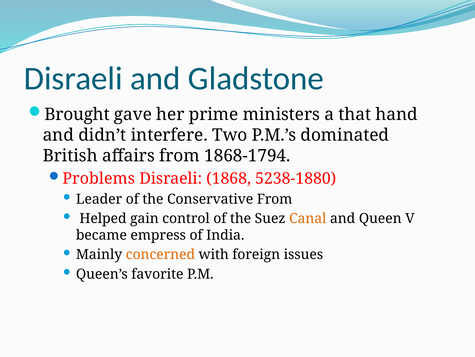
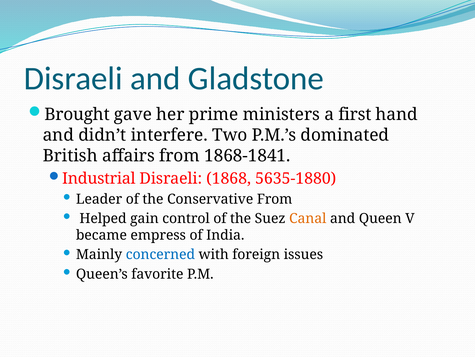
that: that -> first (355, 114)
1868-1794: 1868-1794 -> 1868-1841 (247, 156)
Problems: Problems -> Industrial (99, 178)
5238-1880: 5238-1880 -> 5635-1880 (296, 178)
concerned colour: orange -> blue (160, 254)
